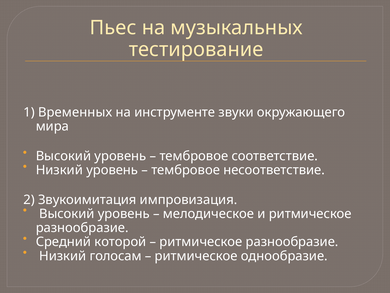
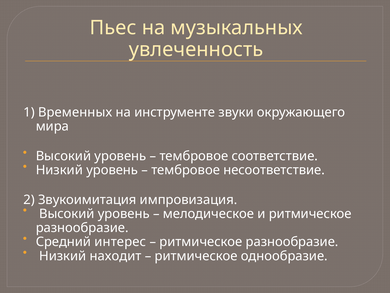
тестирование: тестирование -> увлеченность (196, 49)
которой: которой -> интерес (120, 241)
голосам: голосам -> находит (116, 256)
